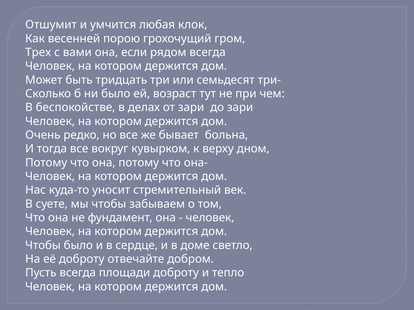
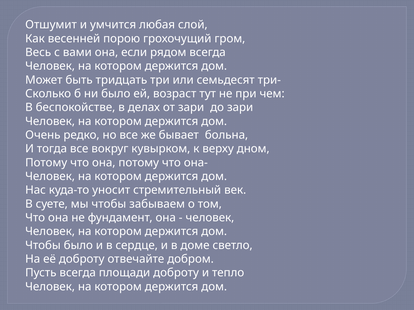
клок: клок -> слой (193, 25)
Трех: Трех -> Весь (38, 52)
